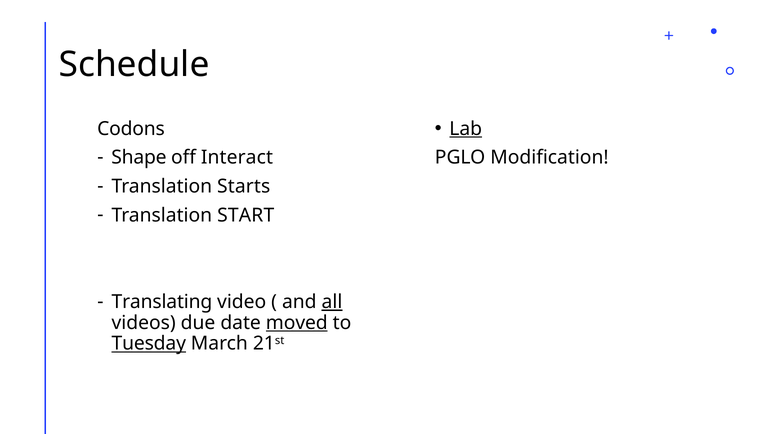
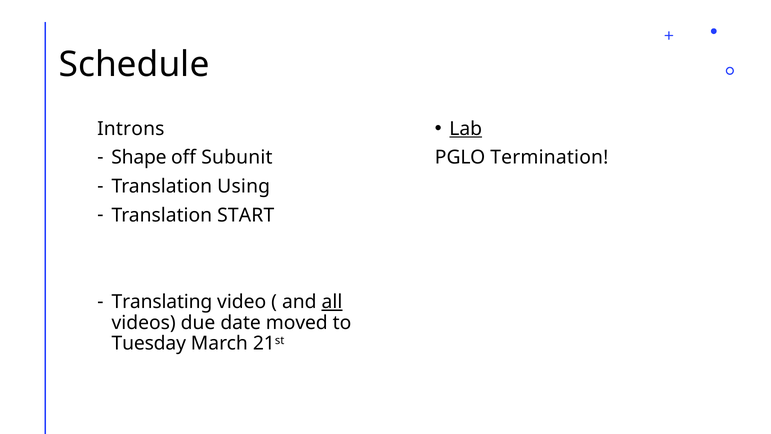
Codons: Codons -> Introns (131, 129)
Interact: Interact -> Subunit (237, 157)
Modification: Modification -> Termination (549, 157)
Starts: Starts -> Using (244, 186)
moved underline: present -> none (297, 323)
Tuesday underline: present -> none (149, 343)
